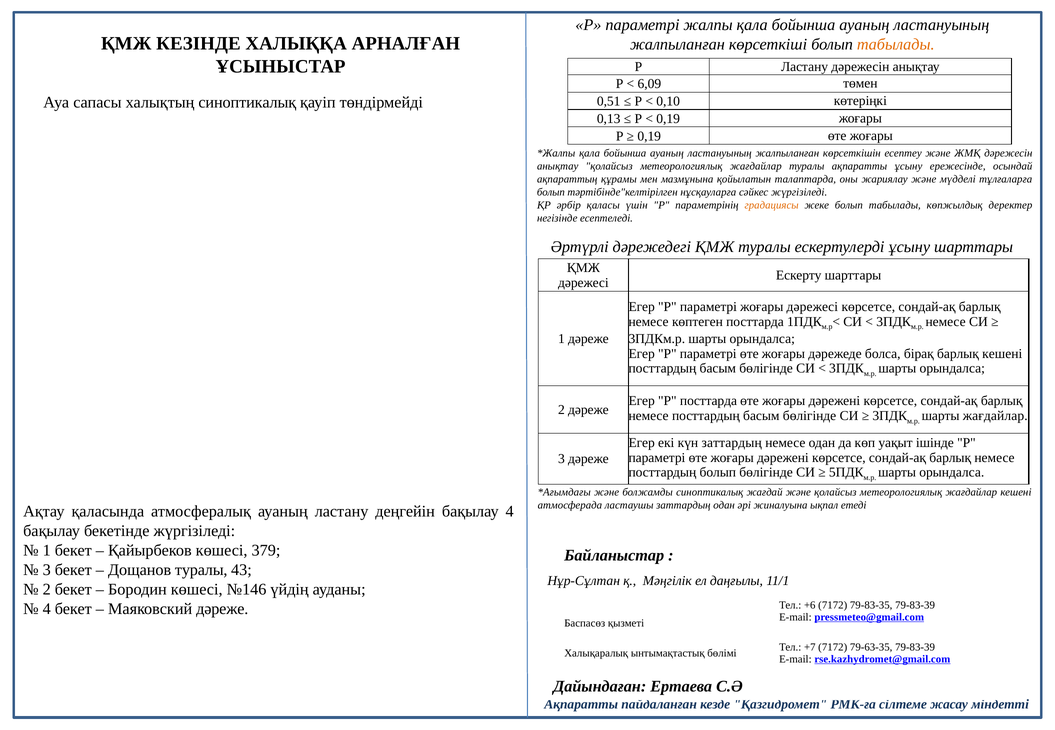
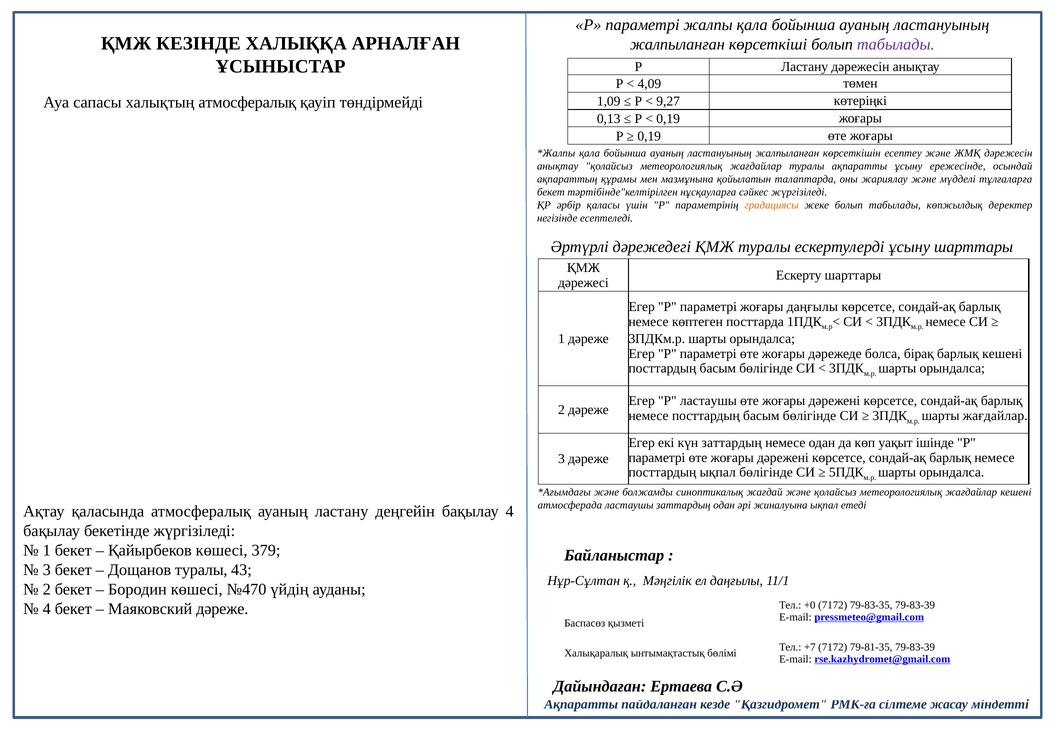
табылады colour: orange -> purple (896, 44)
6,09: 6,09 -> 4,09 (649, 84)
халықтың синоптикалық: синоптикалық -> атмосфералық (247, 102)
0,51: 0,51 -> 1,09 (609, 101)
0,10: 0,10 -> 9,27 (668, 101)
болып: болып -> бекет (551, 192)
жоғары дәрежесі: дәрежесі -> даңғылы (812, 307)
Р посттарда: посттарда -> ластаушы (708, 401)
посттардың болып: болып -> ықпал (718, 473)
№146: №146 -> №470 (247, 590)
+6: +6 -> +0 (810, 605)
79-63-35: 79-63-35 -> 79-81-35 (871, 647)
